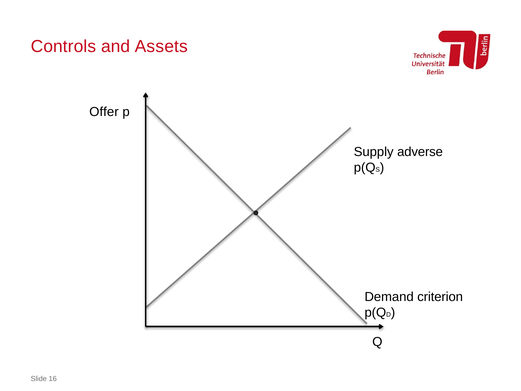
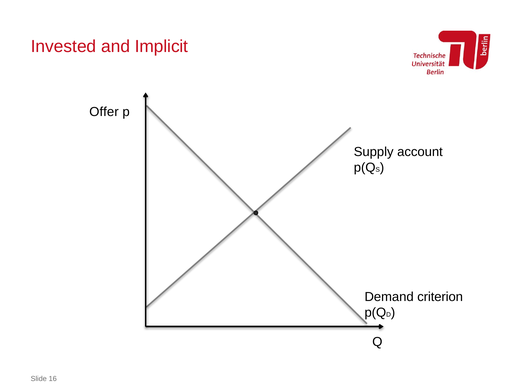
Controls: Controls -> Invested (64, 46)
Assets: Assets -> Implicit (162, 46)
adverse: adverse -> account (420, 152)
